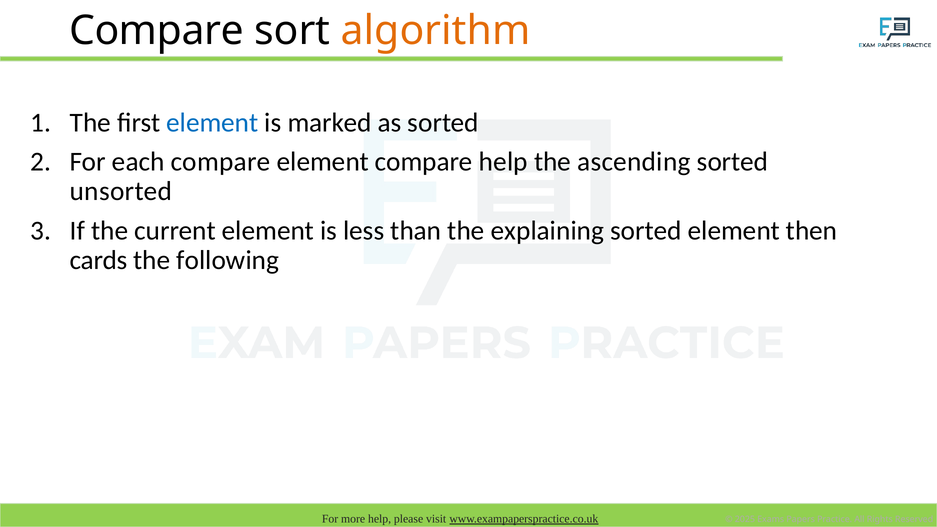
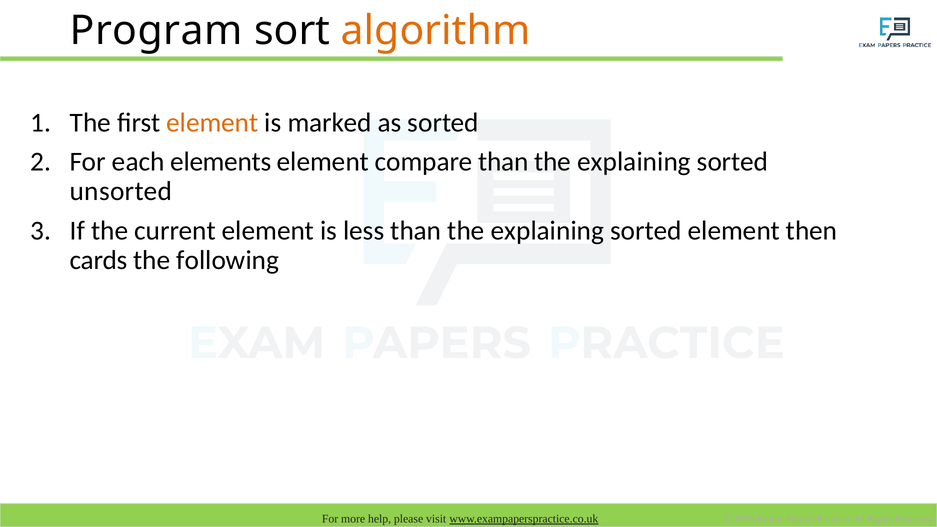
Compare: Compare -> Program (156, 31)
element colour: blue -> orange (212, 123)
each compare: compare -> elements (221, 162)
compare help: help -> than (504, 162)
ascending: ascending -> explaining (634, 162)
